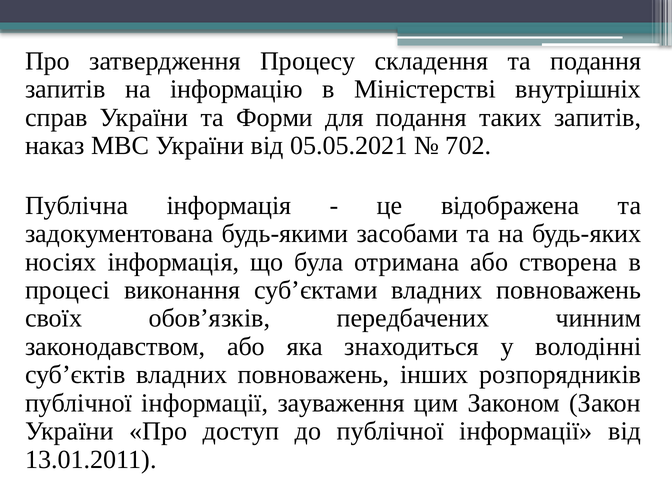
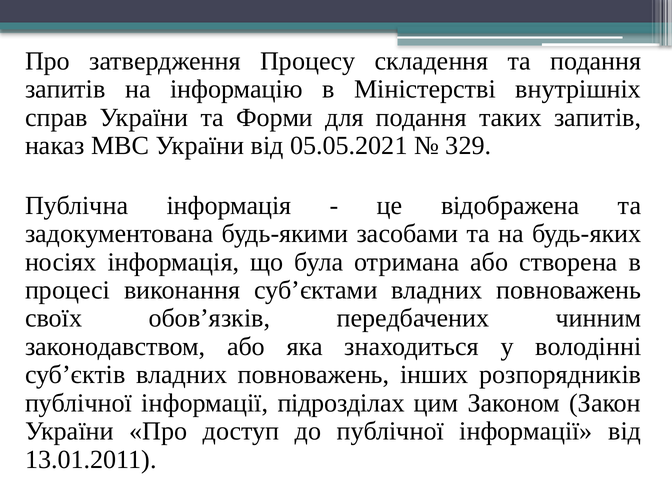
702: 702 -> 329 (468, 146)
зауваження: зауваження -> підрозділах (341, 403)
